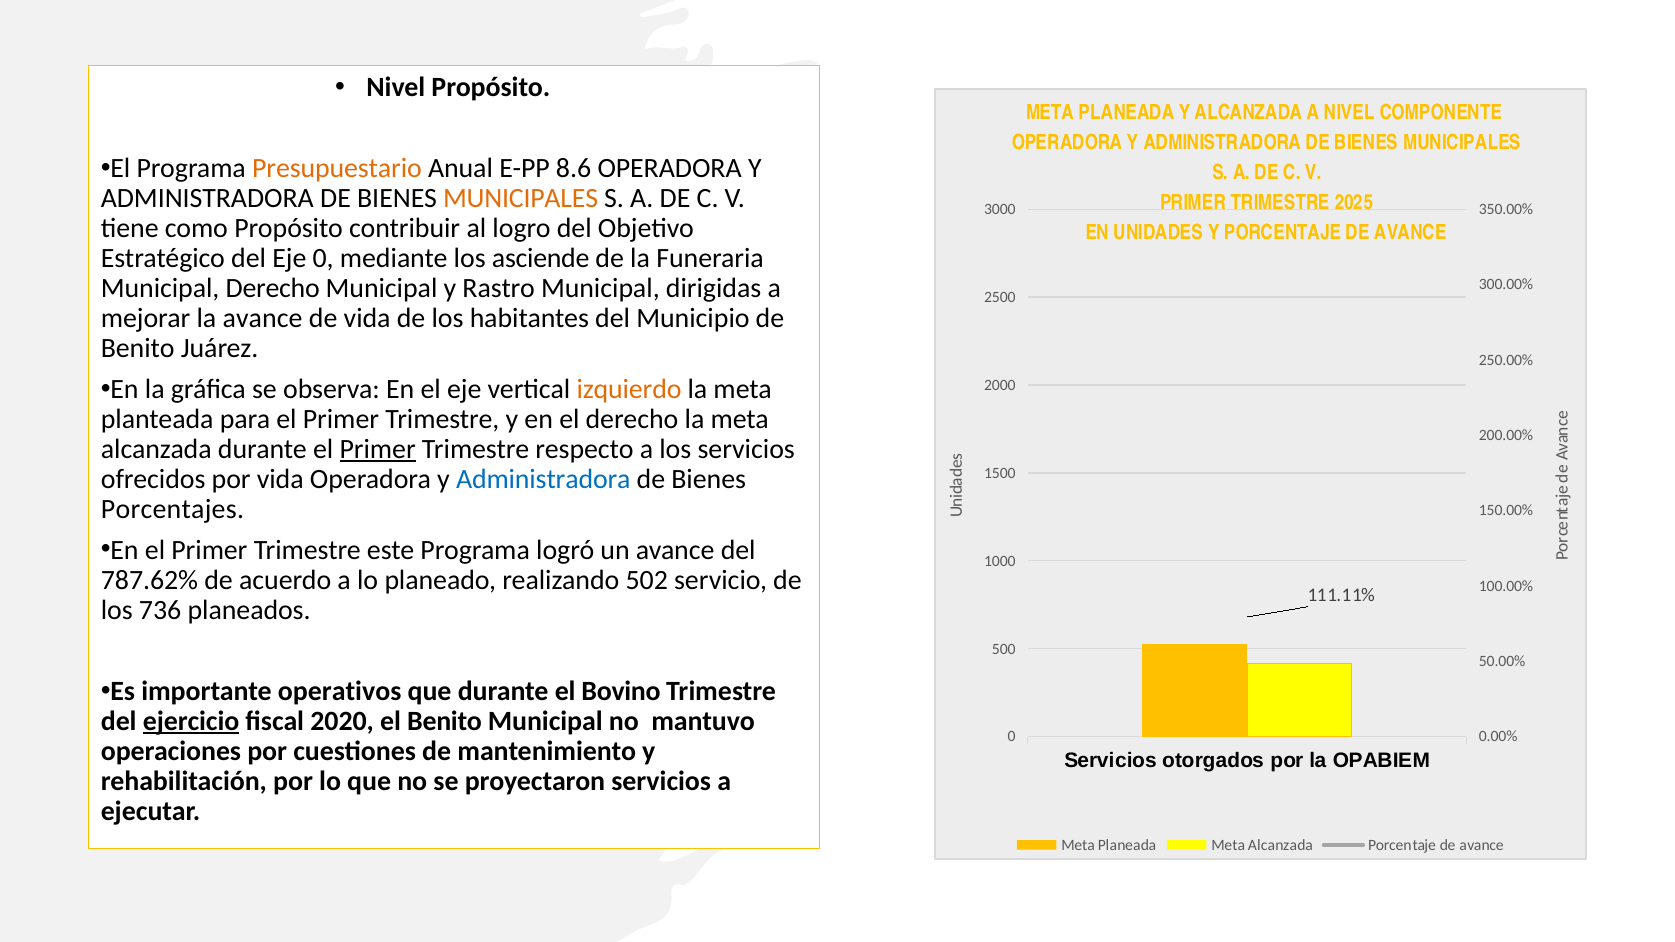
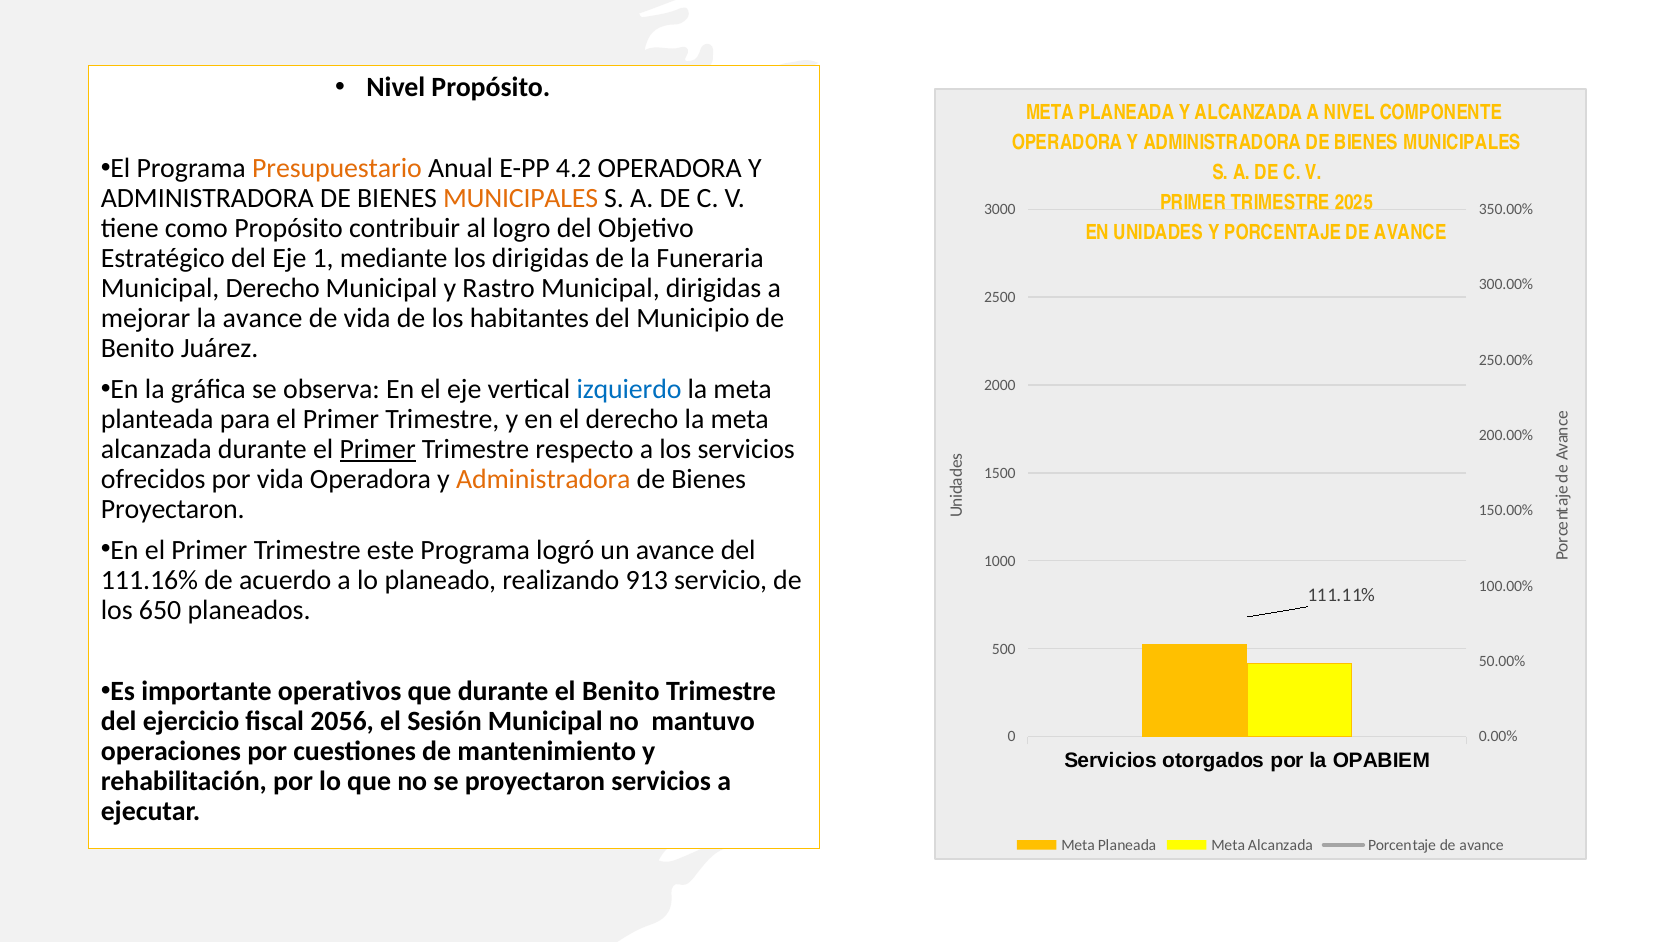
8.6: 8.6 -> 4.2 (574, 168)
Eje 0: 0 -> 1 (323, 258)
los asciende: asciende -> dirigidas (540, 258)
izquierdo colour: orange -> blue (629, 389)
Administradora colour: blue -> orange (543, 479)
Porcentajes: Porcentajes -> Proyectaron (173, 509)
787.62%: 787.62% -> 111.16% (150, 580)
502: 502 -> 913 (647, 580)
736: 736 -> 650 (160, 610)
el Bovino: Bovino -> Benito (621, 691)
ejercicio underline: present -> none (191, 721)
2020: 2020 -> 2056 (342, 721)
el Benito: Benito -> Sesión (444, 721)
